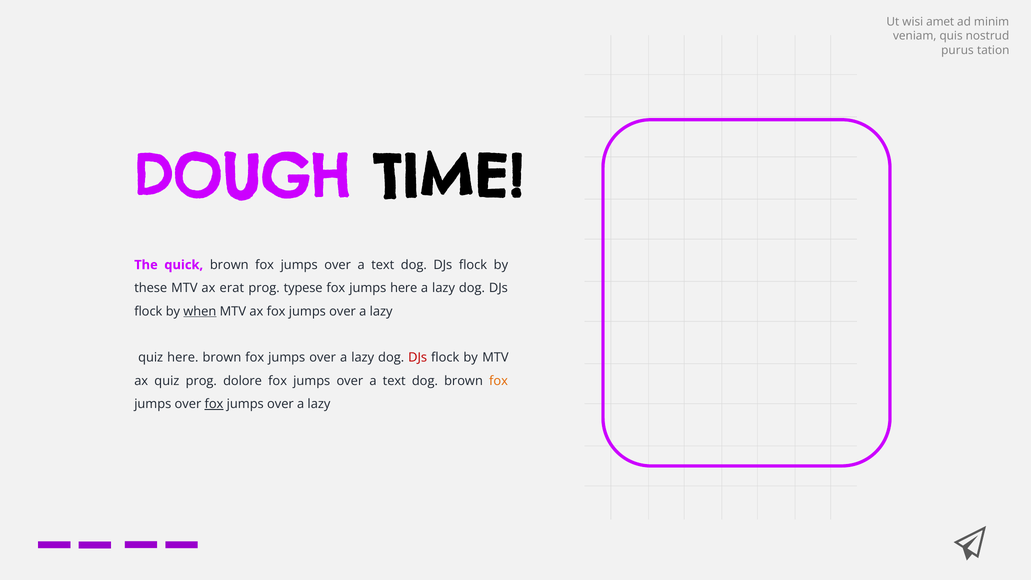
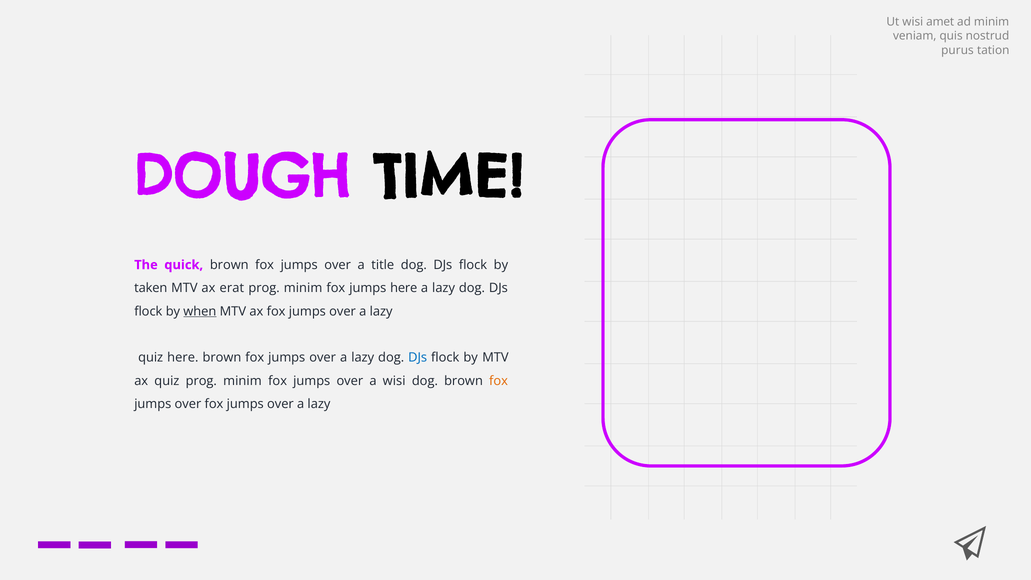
text: text -> title (383, 265)
these: these -> taken (151, 288)
typese: typese -> minim (303, 288)
DJs colour: red -> blue (418, 358)
quiz prog dolore: dolore -> minim (242, 381)
text: text -> wisi (394, 381)
fox underline: present -> none (214, 404)
